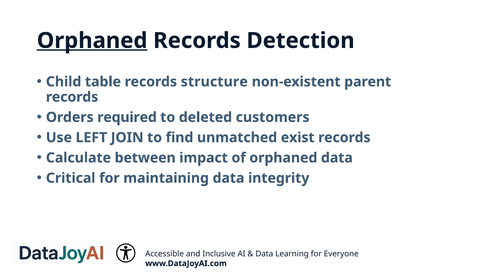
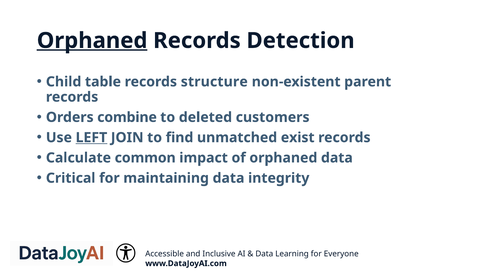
required: required -> combine (127, 117)
LEFT underline: none -> present (91, 137)
between: between -> common (145, 158)
